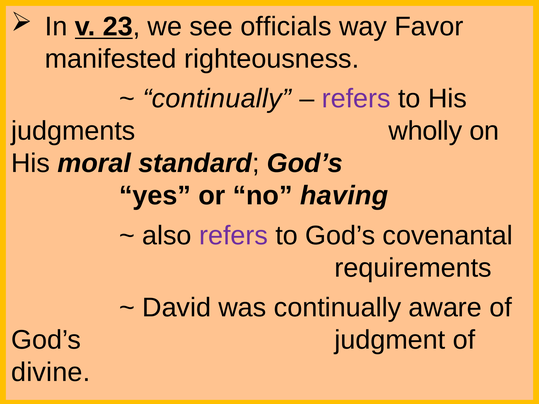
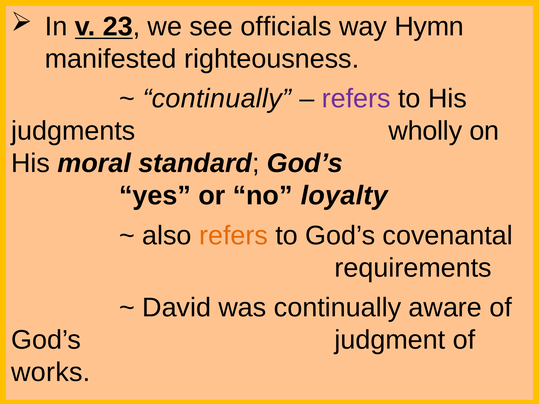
Favor: Favor -> Hymn (429, 27)
having: having -> loyalty (344, 196)
refers colour: purple -> orange (234, 236)
divine: divine -> works (51, 372)
